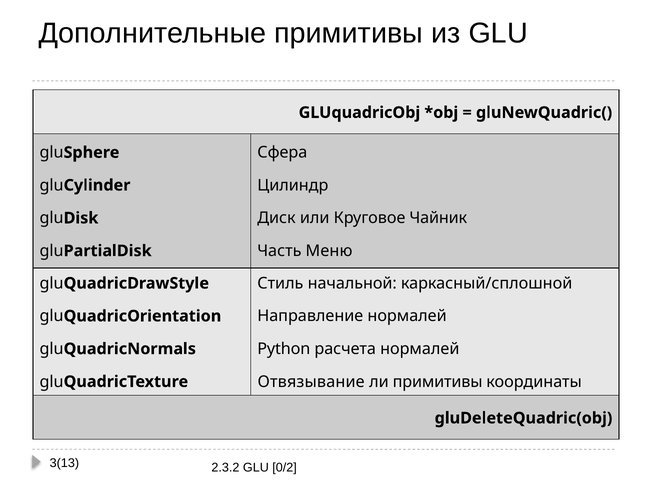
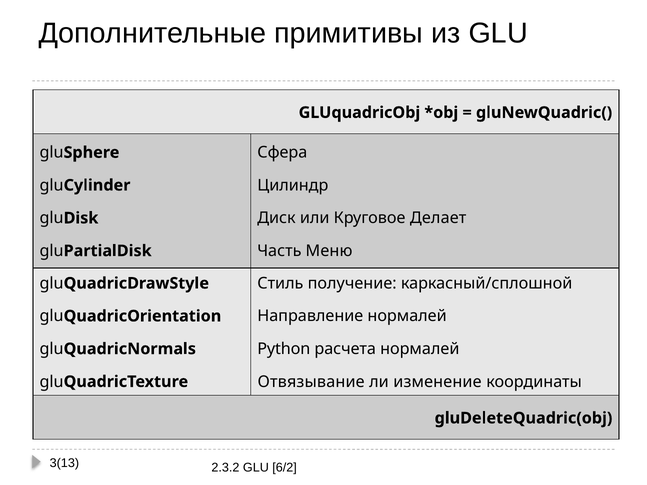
Чайник: Чайник -> Делает (438, 218)
начальной: начальной -> получение (352, 283)
ли примитивы: примитивы -> изменение (437, 382)
0/2: 0/2 -> 6/2 (285, 468)
